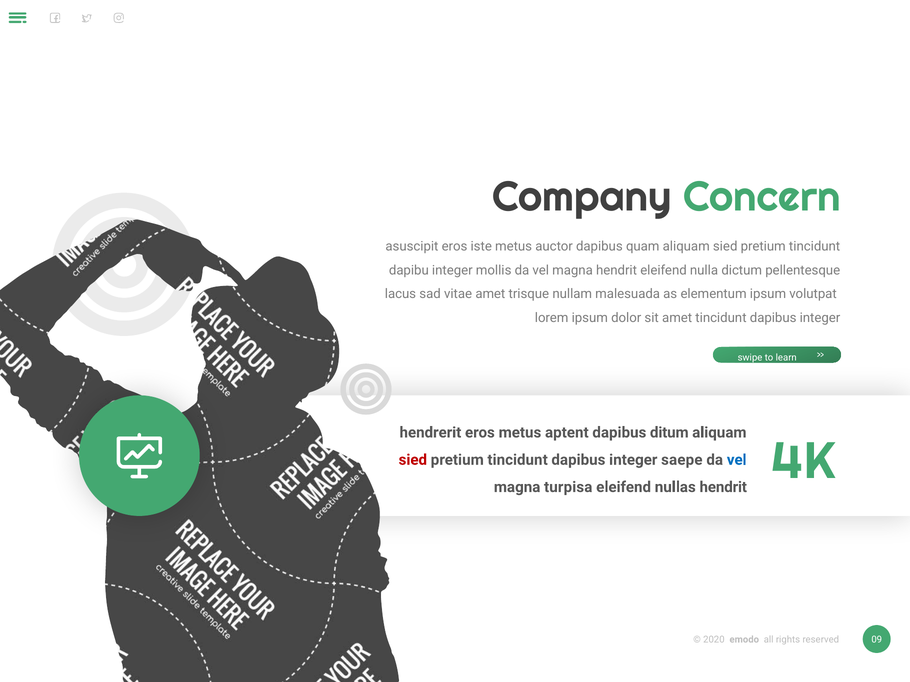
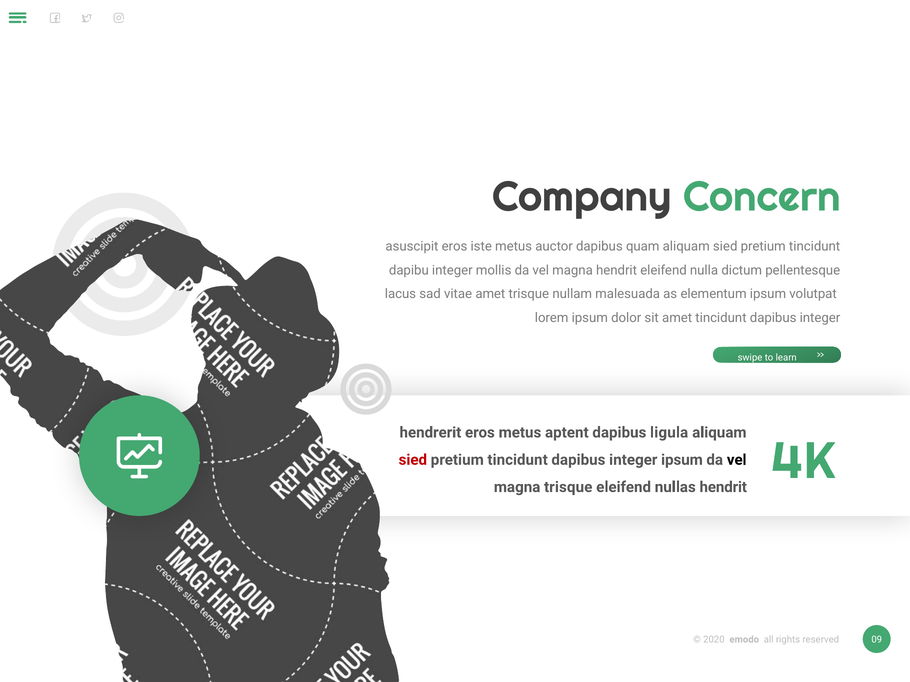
ditum: ditum -> ligula (669, 433)
integer saepe: saepe -> ipsum (682, 460)
vel colour: blue -> black (737, 460)
magna turpisa: turpisa -> trisque (568, 487)
